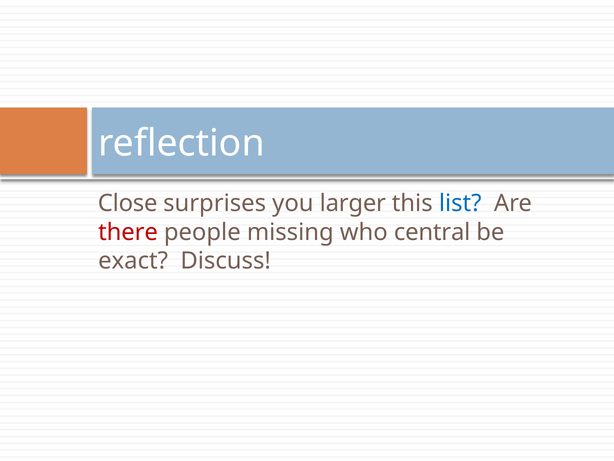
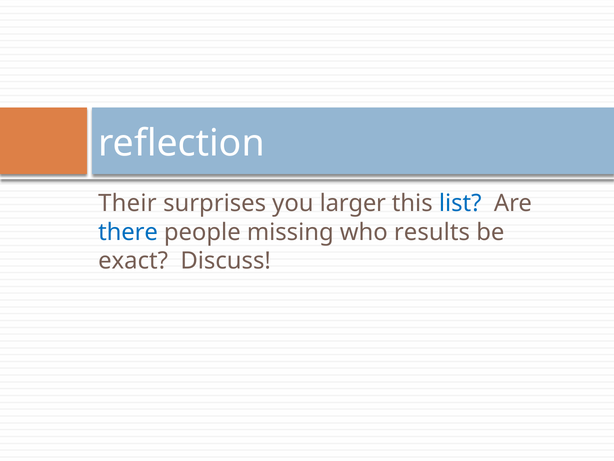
Close: Close -> Their (127, 203)
there colour: red -> blue (128, 232)
central: central -> results (432, 232)
